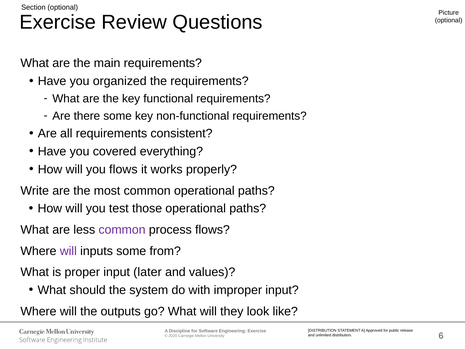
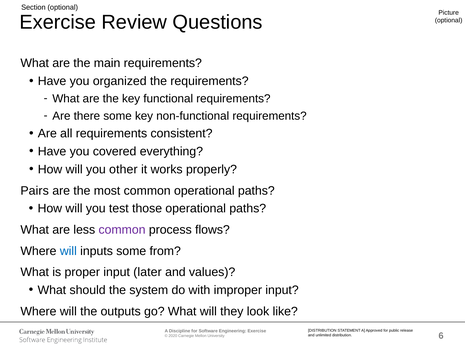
you flows: flows -> other (123, 169)
Write: Write -> Pairs (35, 191)
will colour: purple -> blue (68, 251)
